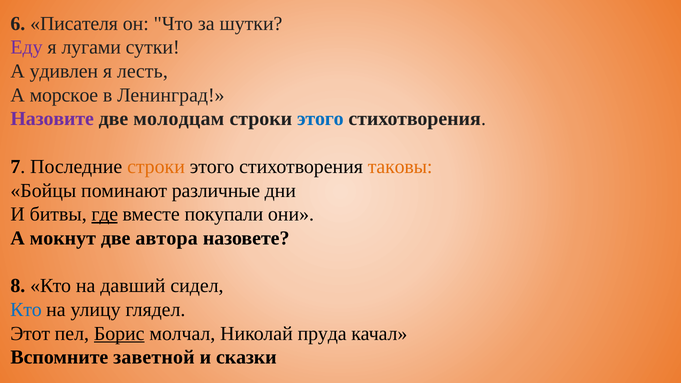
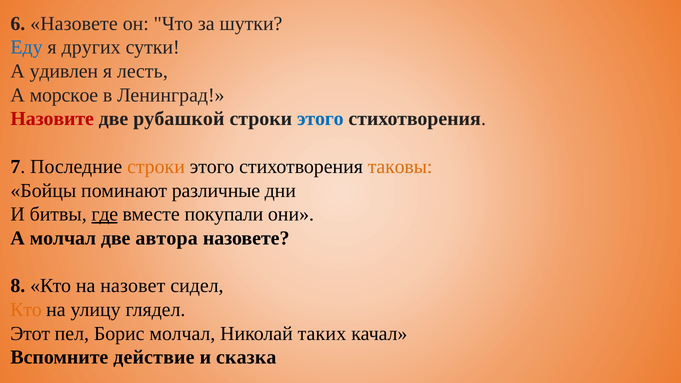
6 Писателя: Писателя -> Назовете (74, 24)
Еду colour: purple -> blue (27, 47)
лугами: лугами -> других (91, 47)
Назовите colour: purple -> red (52, 119)
молодцам: молодцам -> рубашкой (179, 119)
А мокнут: мокнут -> молчал (63, 238)
давший: давший -> назовет (133, 286)
Кто colour: blue -> orange (26, 310)
Борис underline: present -> none (119, 334)
пруда: пруда -> таких (322, 334)
заветной: заветной -> действие (154, 357)
сказки: сказки -> сказка (246, 357)
